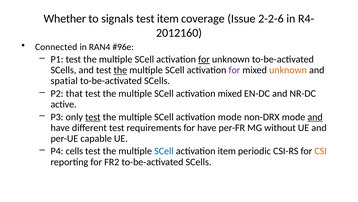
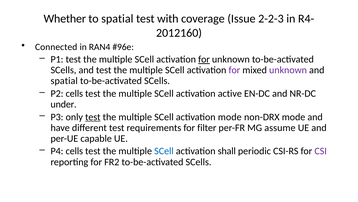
to signals: signals -> spatial (117, 19)
test item: item -> with (168, 19)
2-2-6: 2-2-6 -> 2-2-3 (271, 19)
the underline: present -> none (120, 70)
unknown colour: orange -> purple (288, 70)
P2 that: that -> cells (74, 93)
activation mixed: mixed -> active (230, 93)
active: active -> under (64, 104)
and underline: present -> none (315, 117)
for have: have -> filter (207, 127)
without: without -> assume (280, 127)
activation item: item -> shall (227, 151)
CSI colour: orange -> purple (321, 151)
